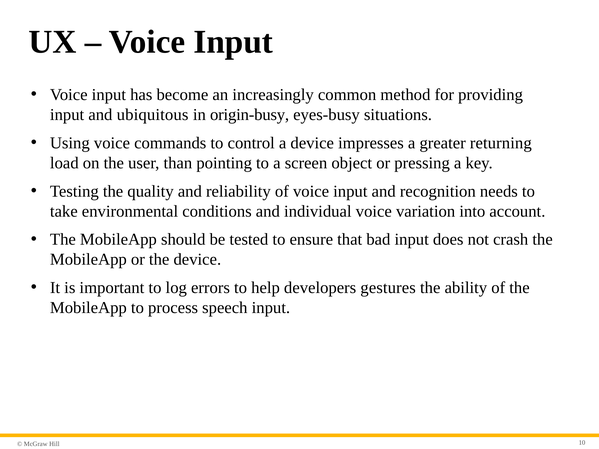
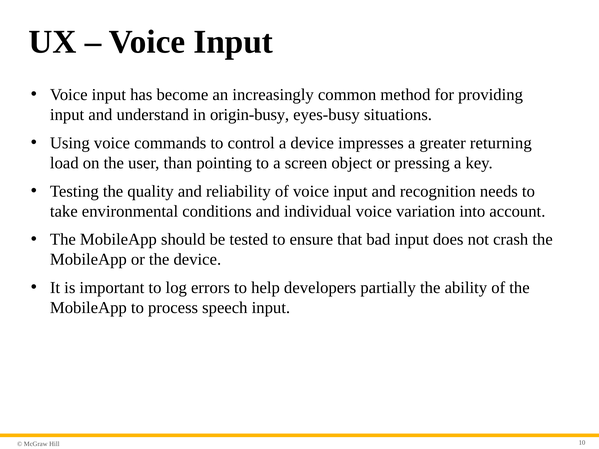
ubiquitous: ubiquitous -> understand (153, 115)
gestures: gestures -> partially (388, 288)
